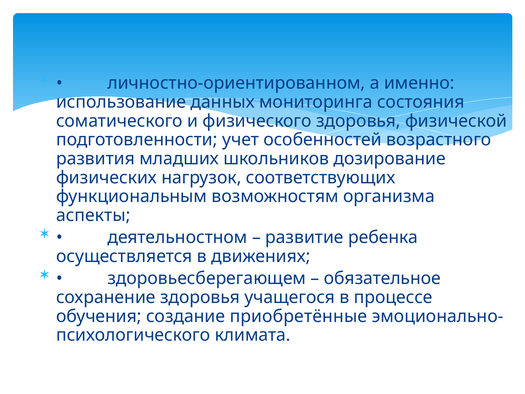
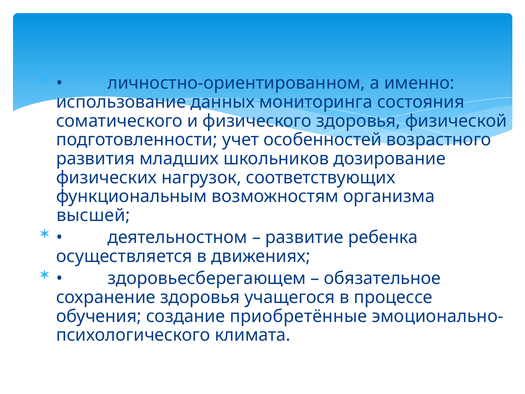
аспекты: аспекты -> высшей (93, 215)
